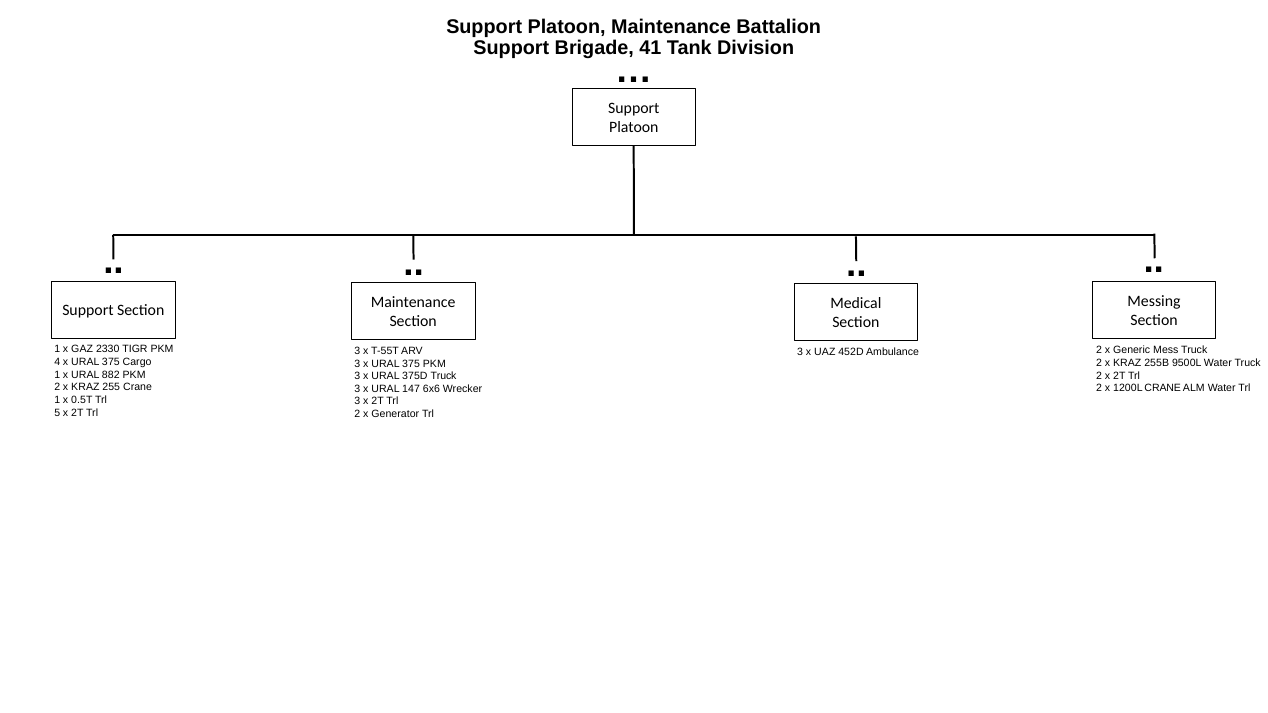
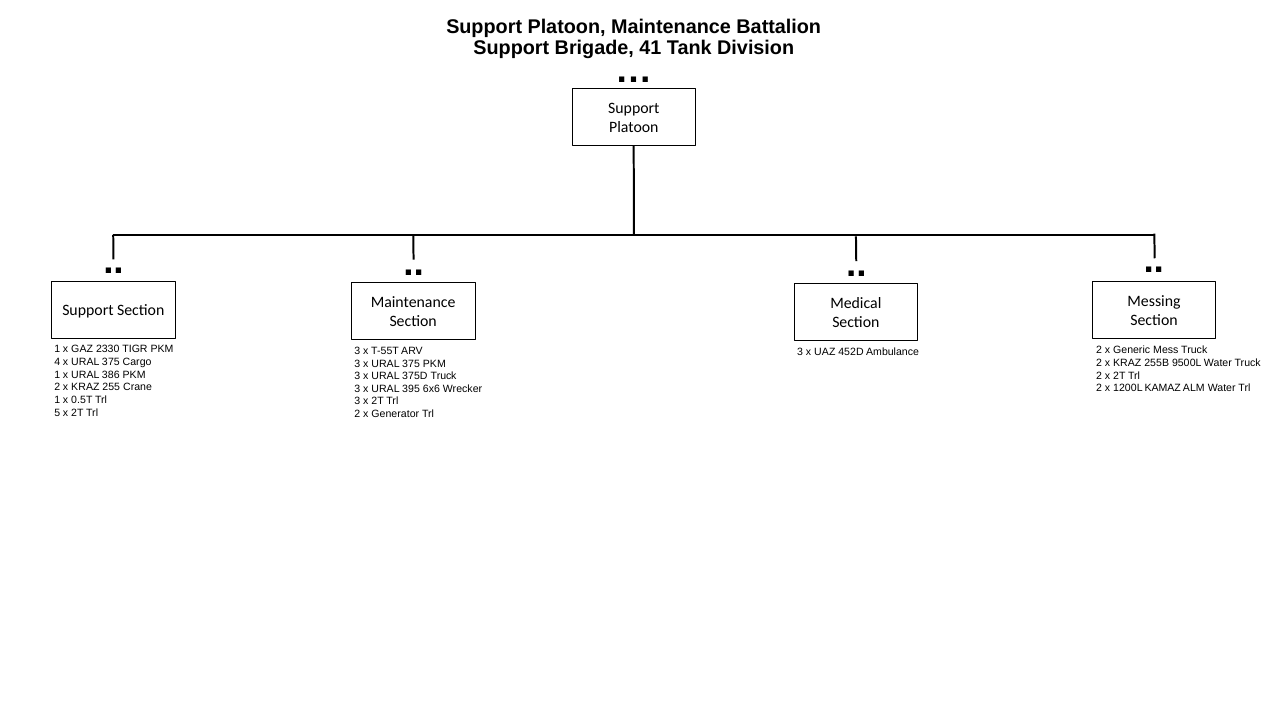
882: 882 -> 386 (111, 375)
1200L CRANE: CRANE -> KAMAZ (1163, 388)
147: 147 -> 395 (411, 389)
